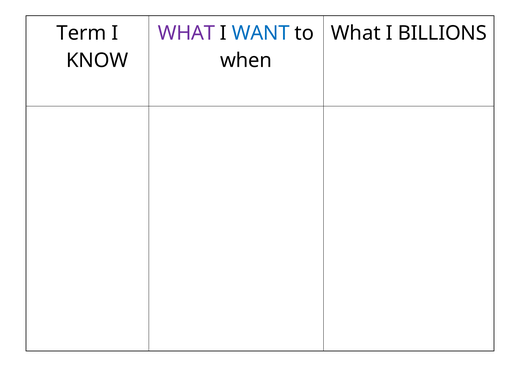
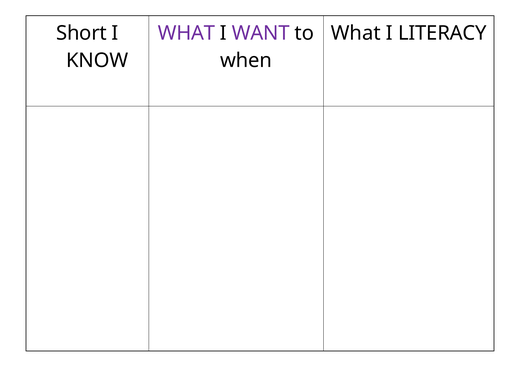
Term: Term -> Short (81, 33)
WANT colour: blue -> purple (261, 33)
BILLIONS: BILLIONS -> LITERACY (442, 33)
